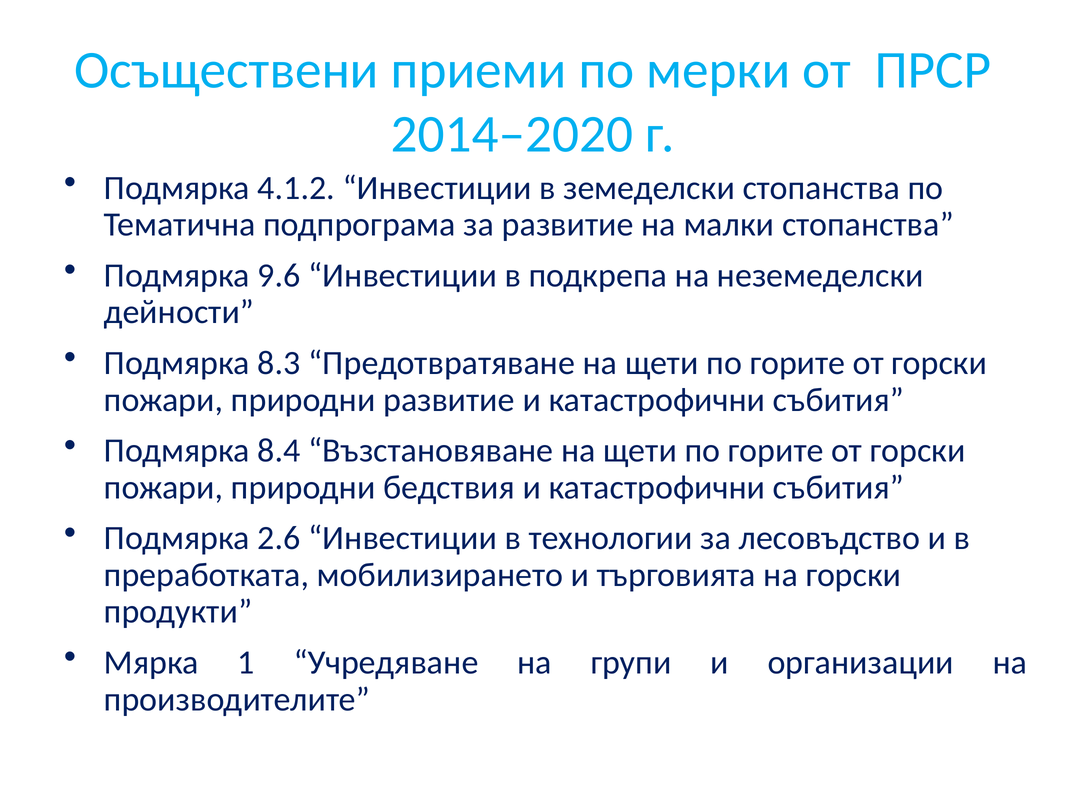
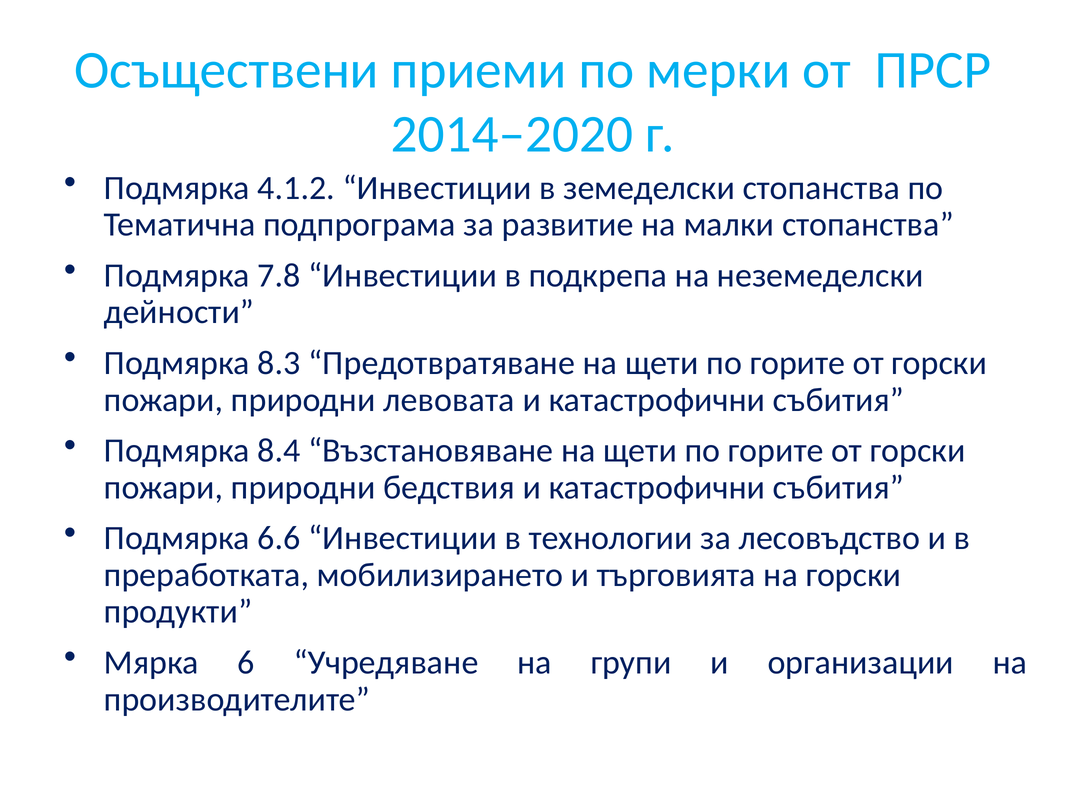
9.6: 9.6 -> 7.8 (279, 276)
природни развитие: развитие -> левовата (449, 400)
2.6: 2.6 -> 6.6 (279, 539)
1: 1 -> 6 (246, 663)
